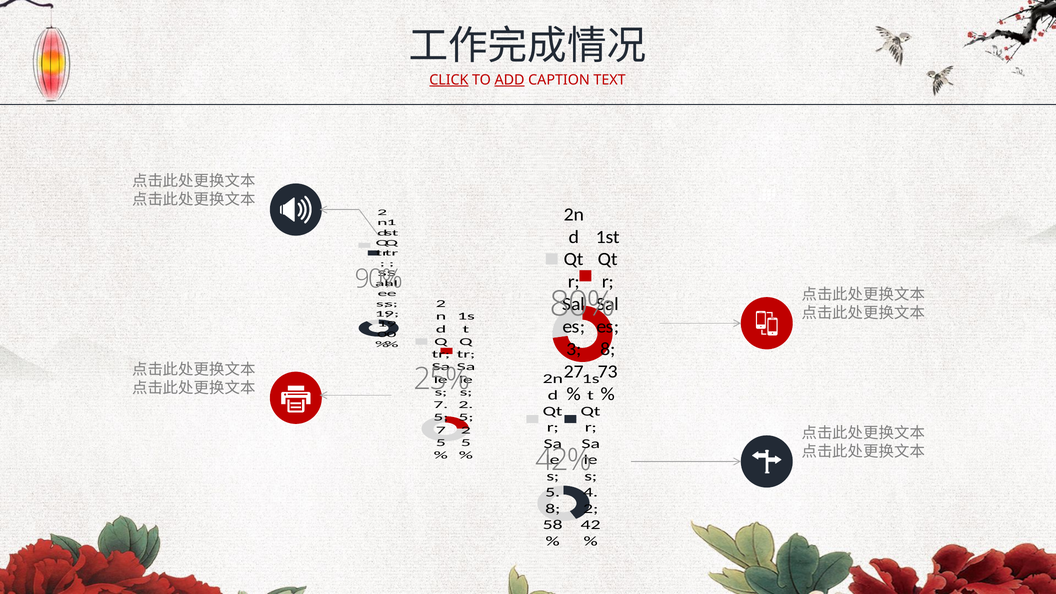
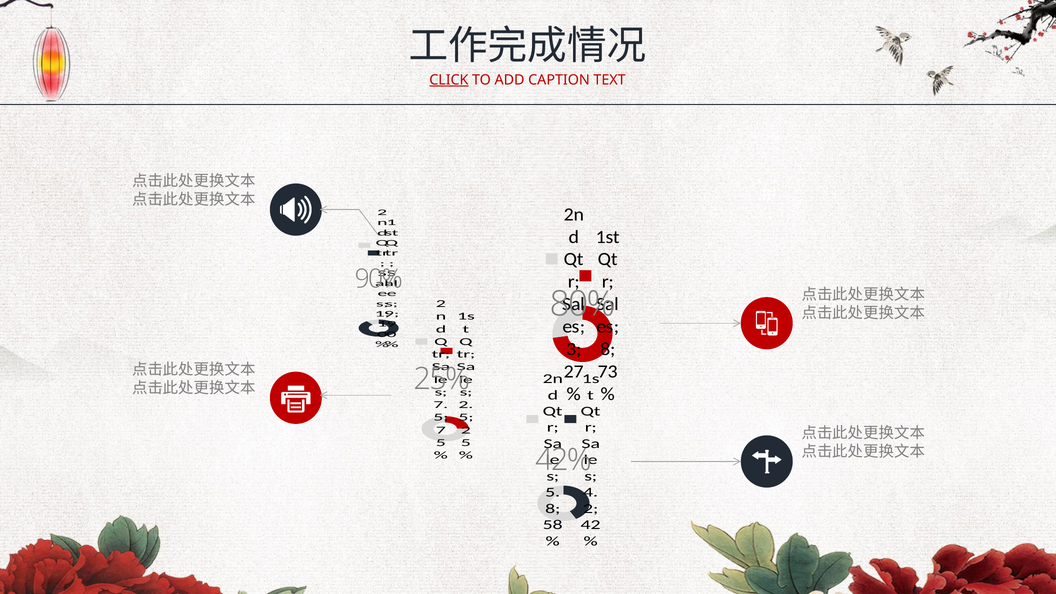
ADD underline: present -> none (510, 80)
